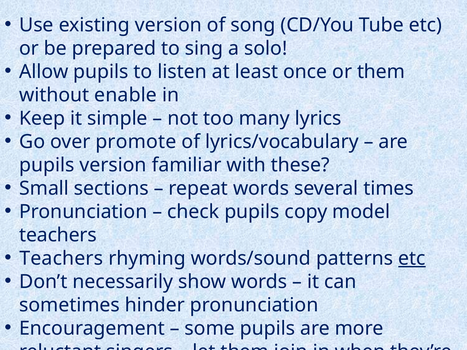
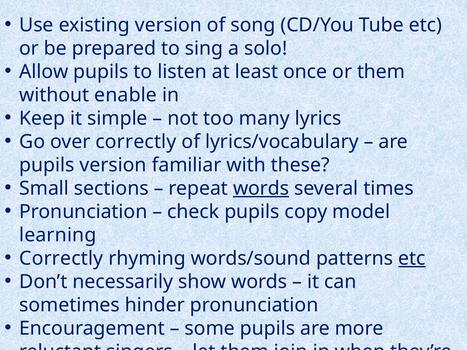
over promote: promote -> correctly (136, 142)
words underline: none -> present (261, 188)
teachers: teachers -> learning (58, 235)
Teachers: Teachers -> Correctly (61, 258)
